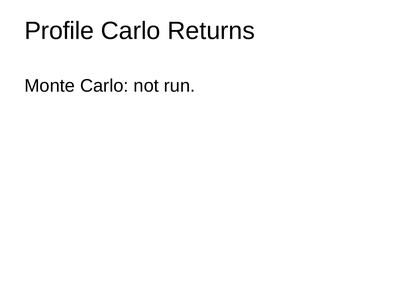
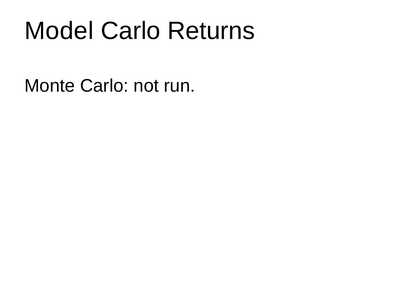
Profile: Profile -> Model (59, 31)
